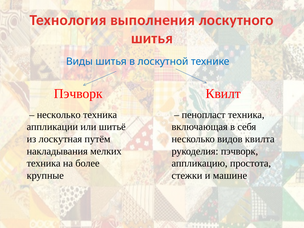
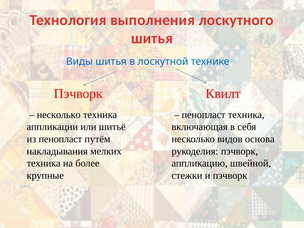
из лоскутная: лоскутная -> пенопласт (60, 139)
квилта: квилта -> основа (260, 139)
простота: простота -> швейной (251, 163)
и машине: машине -> пэчворк (230, 176)
